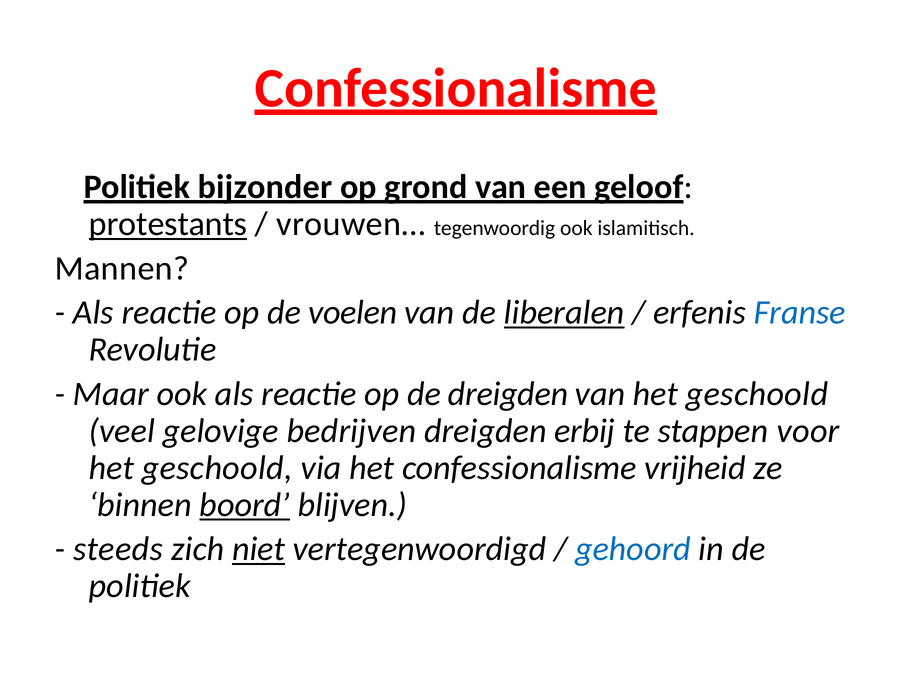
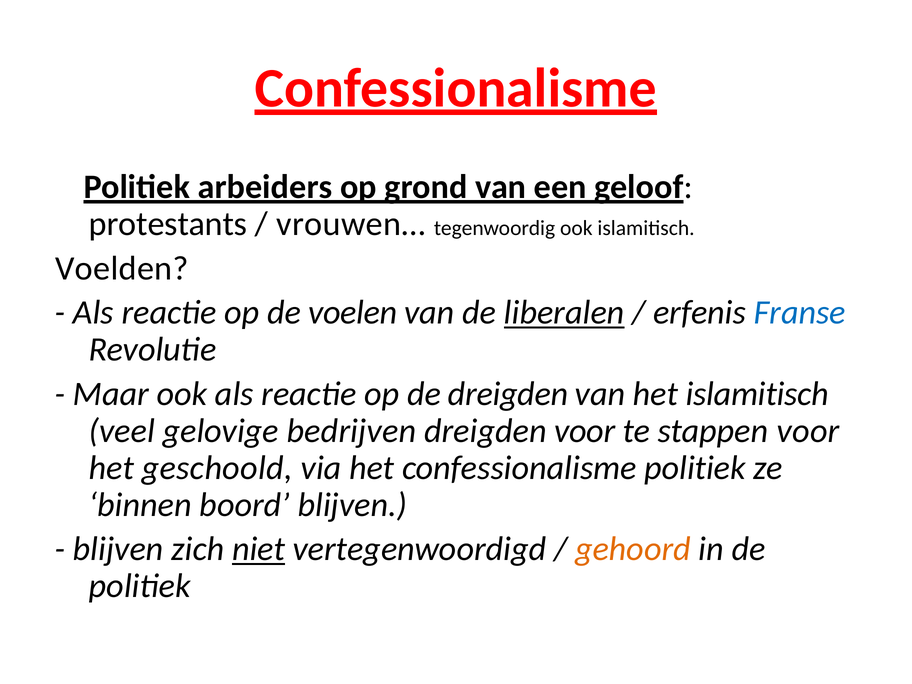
bijzonder: bijzonder -> arbeiders (265, 187)
protestants underline: present -> none (168, 224)
Mannen: Mannen -> Voelden (122, 268)
van het geschoold: geschoold -> islamitisch (757, 394)
dreigden erbij: erbij -> voor (585, 431)
het confessionalisme vrijheid: vrijheid -> politiek (695, 468)
boord underline: present -> none (245, 505)
steeds: steeds -> blijven (118, 549)
gehoord colour: blue -> orange (633, 549)
